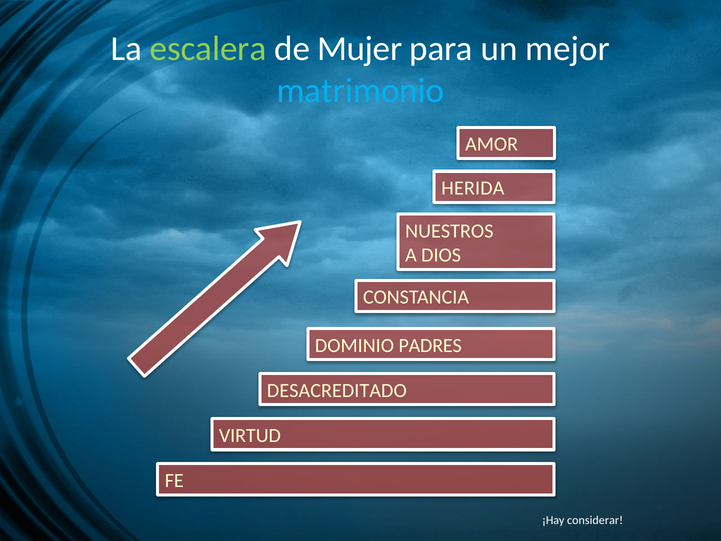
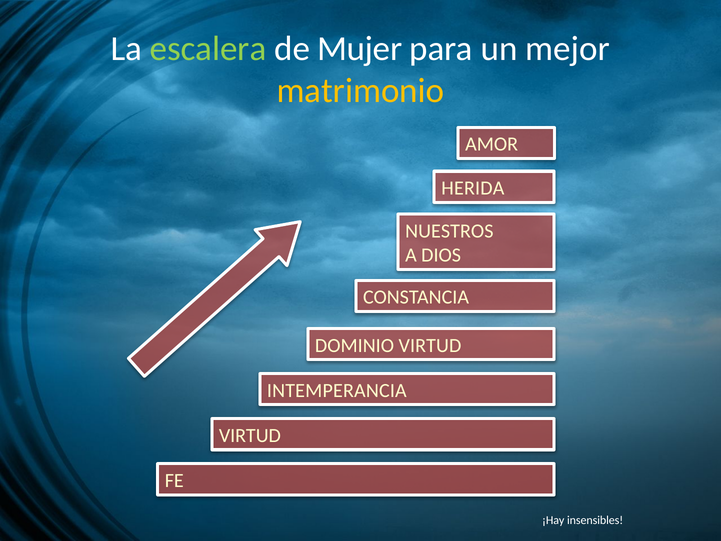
matrimonio colour: light blue -> yellow (360, 91)
DOMINIO PADRES: PADRES -> VIRTUD (430, 345)
DESACREDITADO: DESACREDITADO -> INTEMPERANCIA (337, 390)
considerar: considerar -> insensibles (595, 520)
